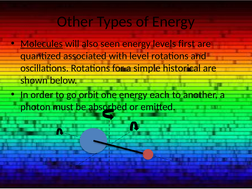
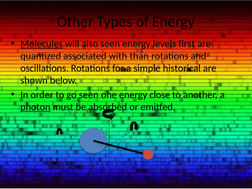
level: level -> than (139, 56)
go orbit: orbit -> seen (89, 95)
each: each -> close (160, 95)
photon underline: none -> present (35, 107)
